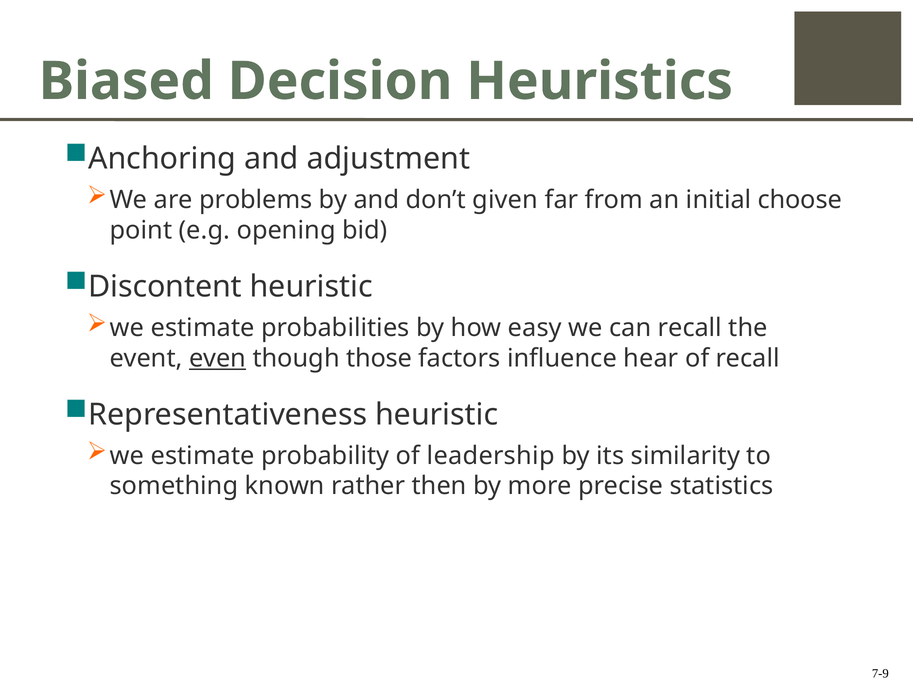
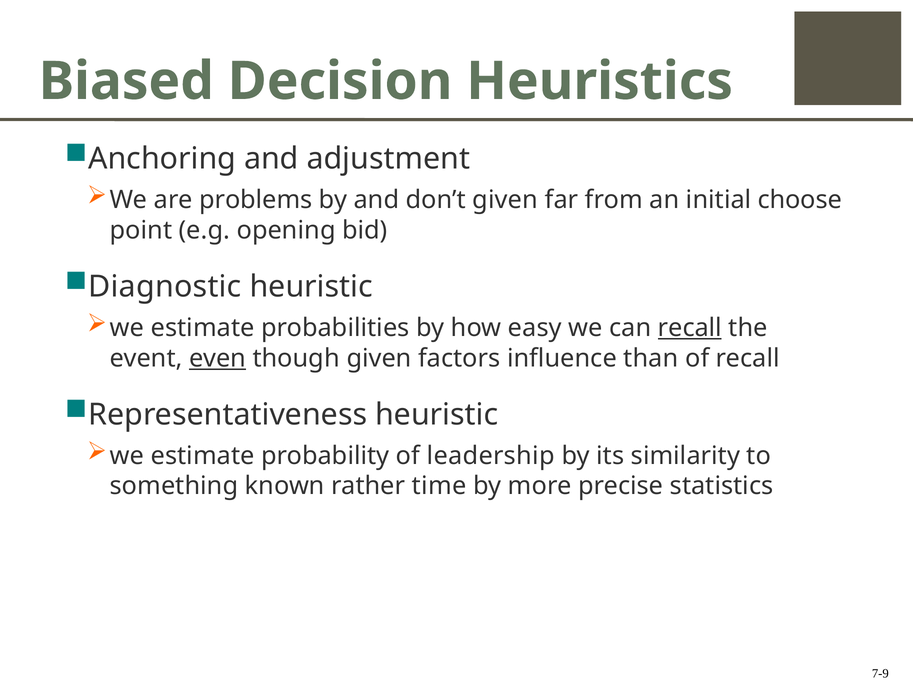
Discontent: Discontent -> Diagnostic (165, 287)
recall underline: none -> present (690, 328)
though those: those -> given (379, 358)
hear: hear -> than (651, 358)
then: then -> time (439, 486)
